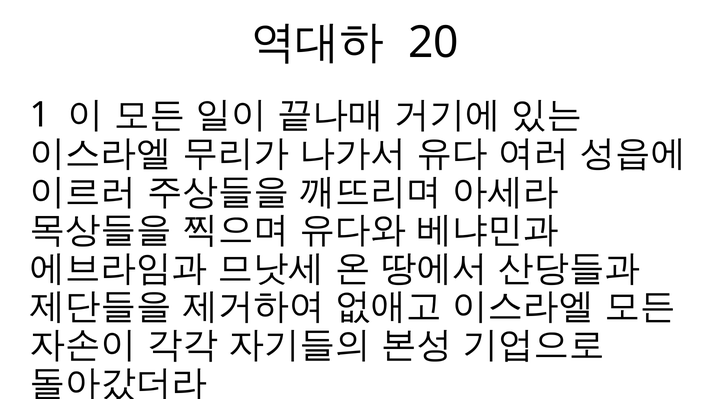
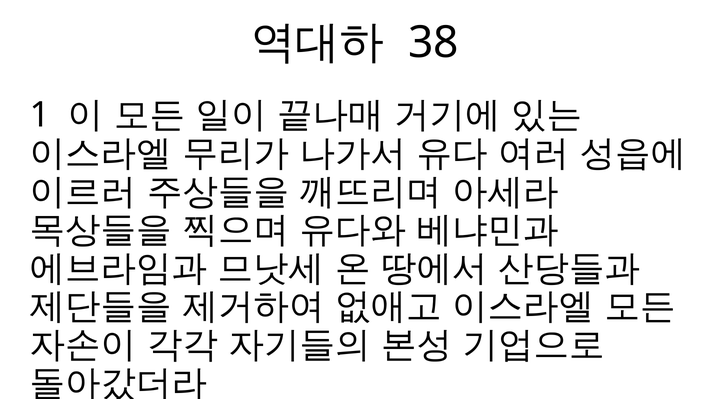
20: 20 -> 38 (433, 43)
